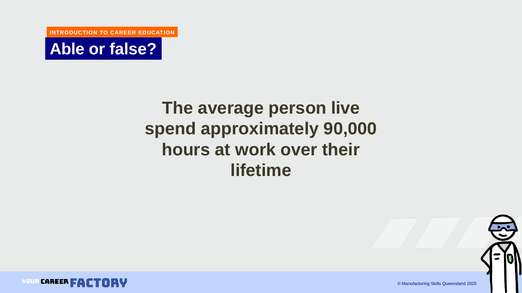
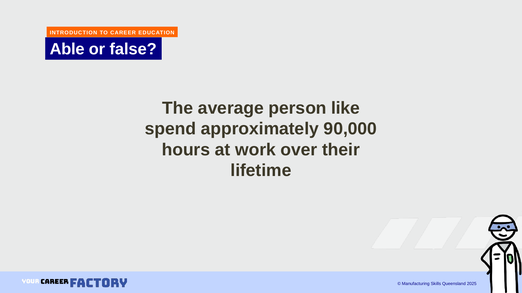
live: live -> like (345, 108)
